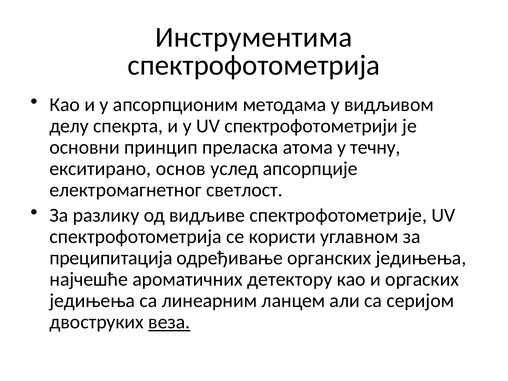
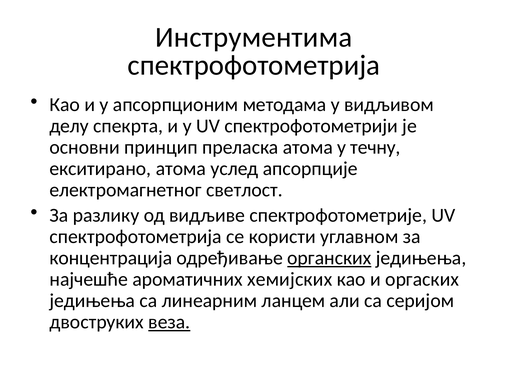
екситирано основ: основ -> атома (181, 169)
преципитација: преципитација -> концентрација (111, 258)
органских underline: none -> present (329, 258)
детектору: детектору -> хемијских (290, 279)
